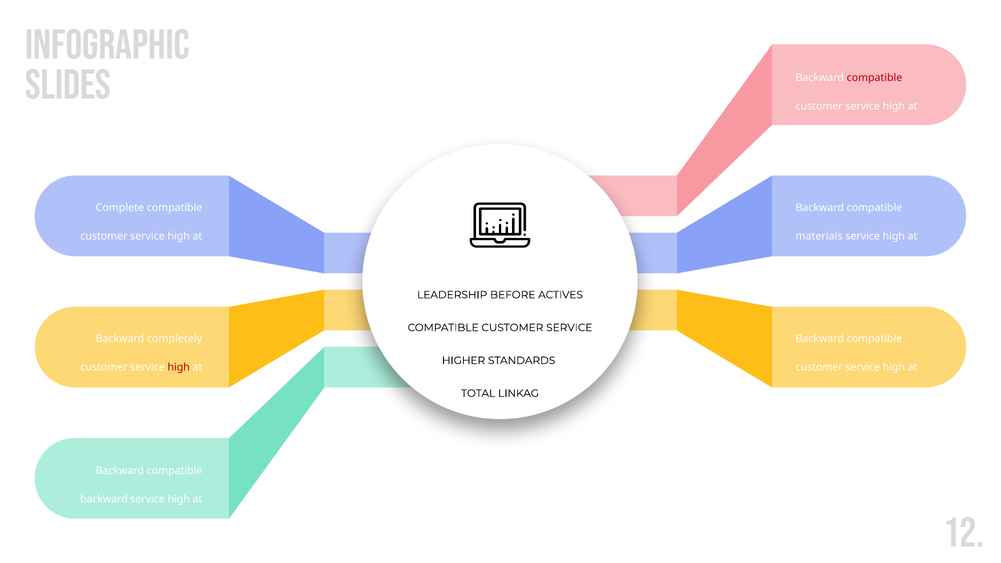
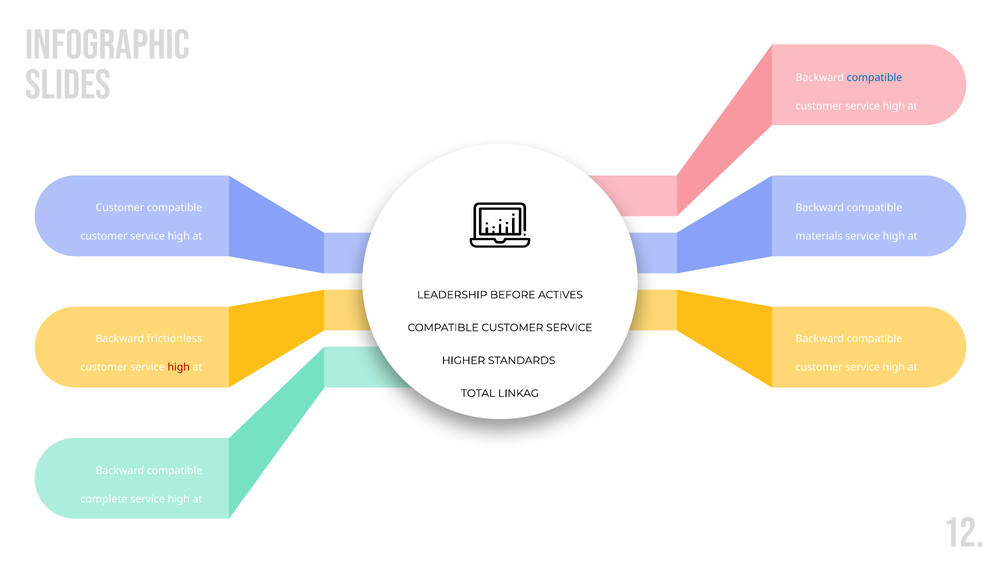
compatible colour: red -> blue (874, 78)
Complete: Complete -> Customer (120, 208)
completely: completely -> frictionless (175, 339)
backward: backward -> complete (104, 499)
